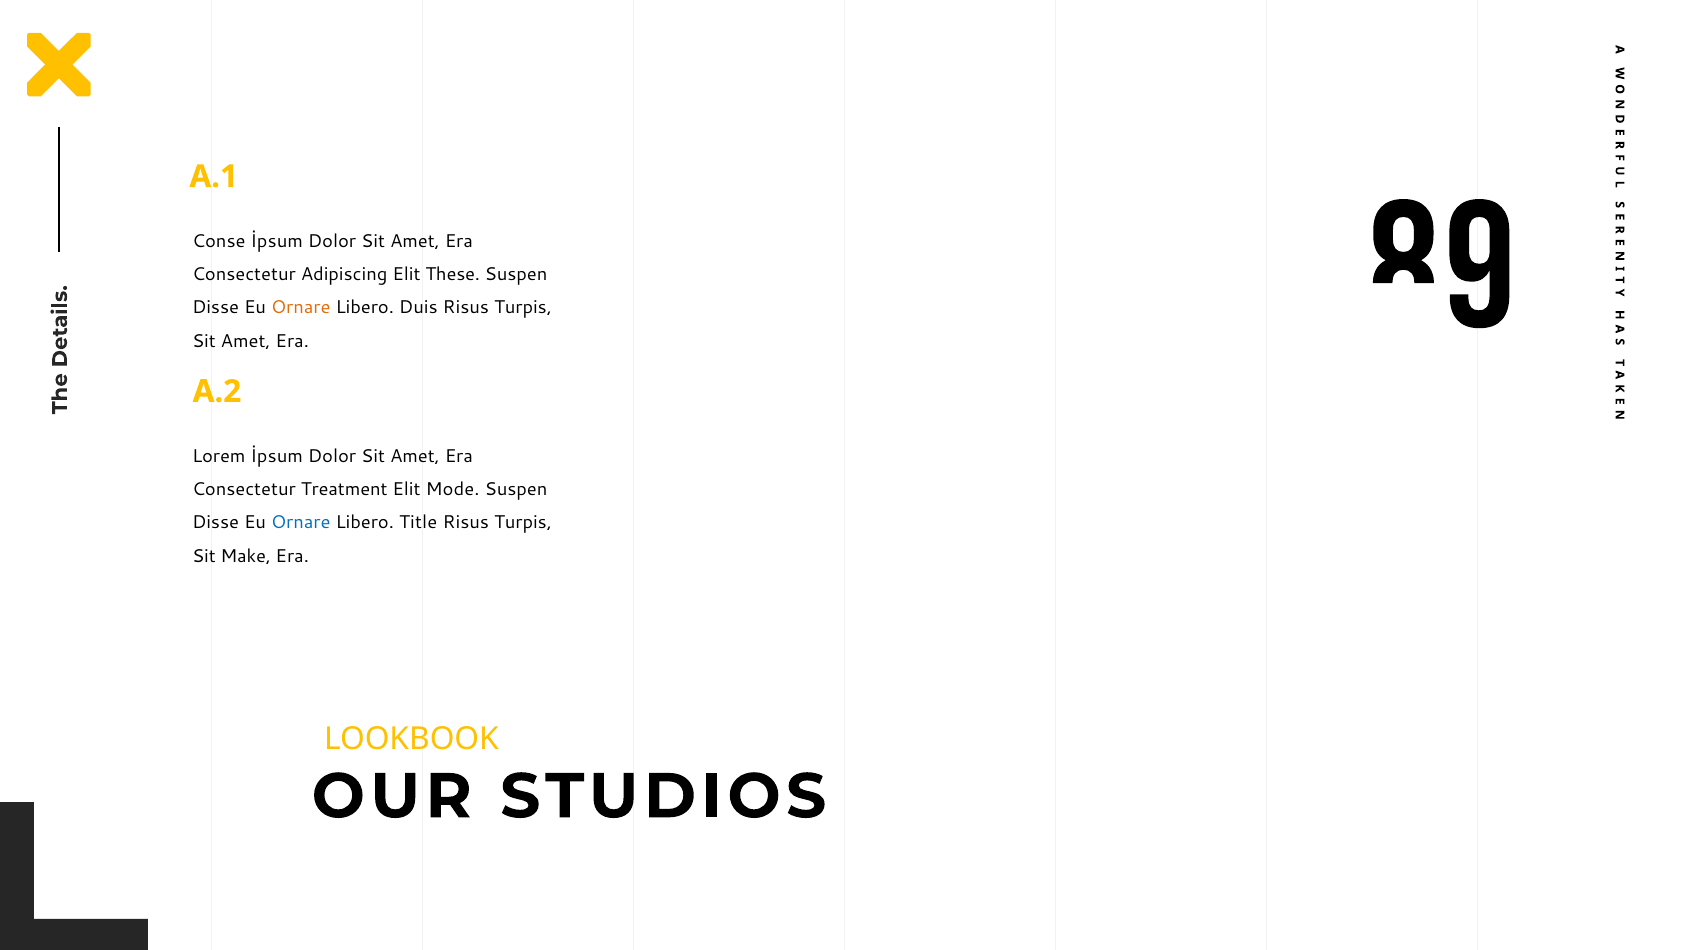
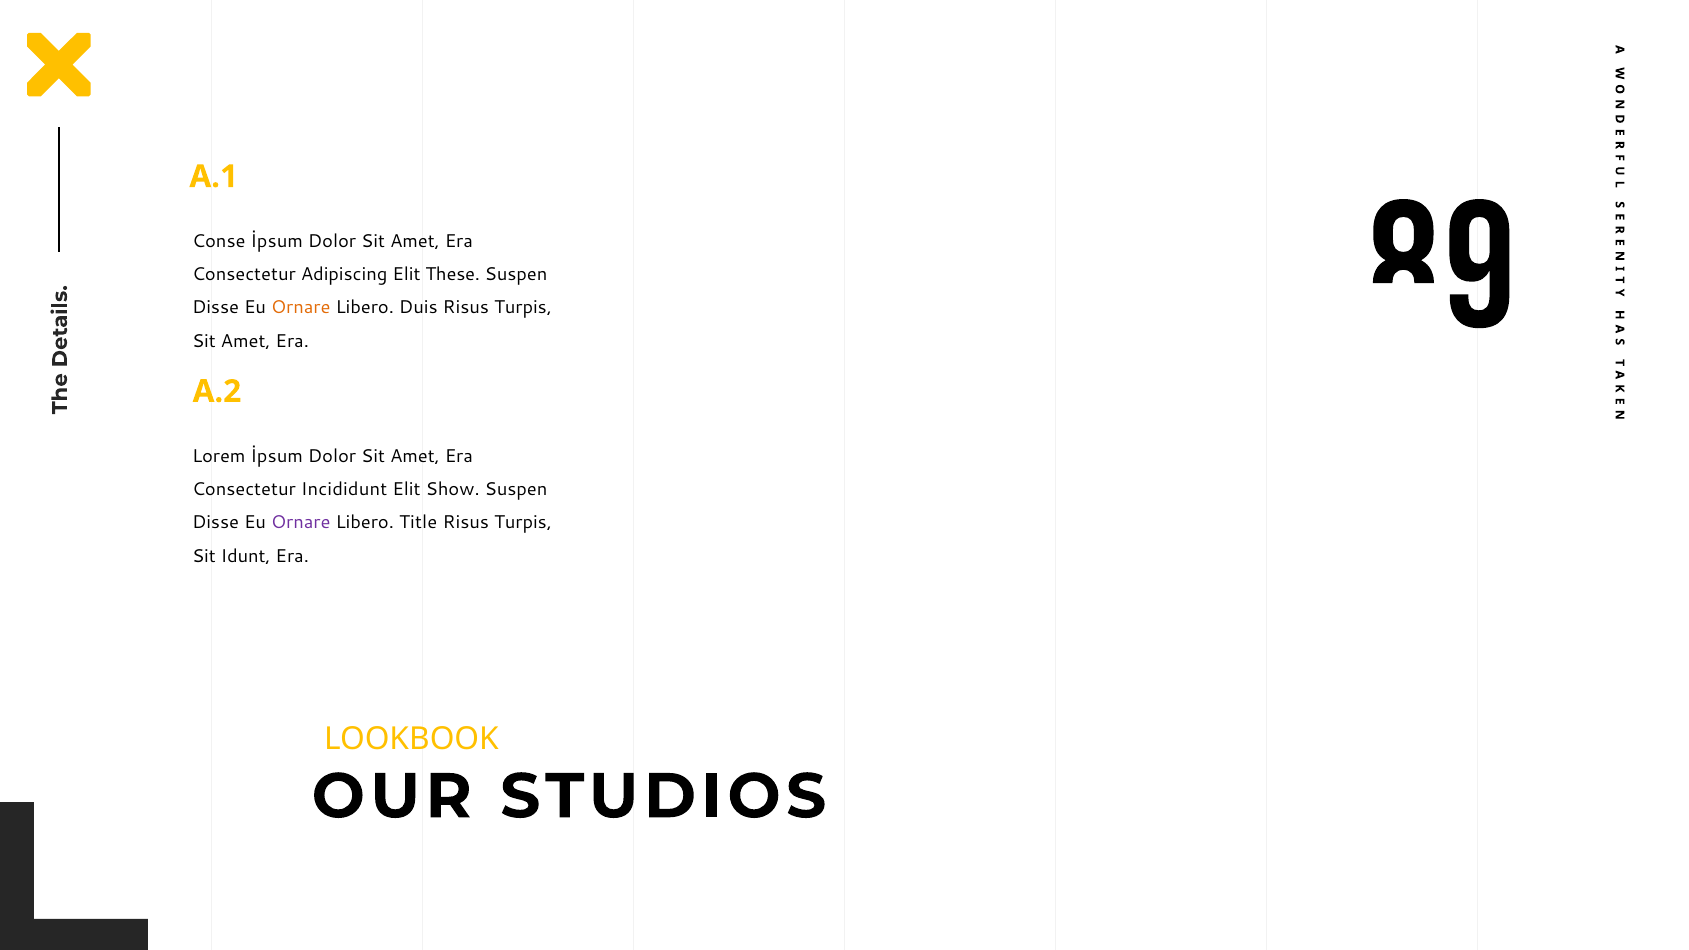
Treatment: Treatment -> Incididunt (344, 490)
Mode: Mode -> Show (453, 490)
Ornare colour: blue -> purple (301, 523)
Make: Make -> Idunt (246, 556)
